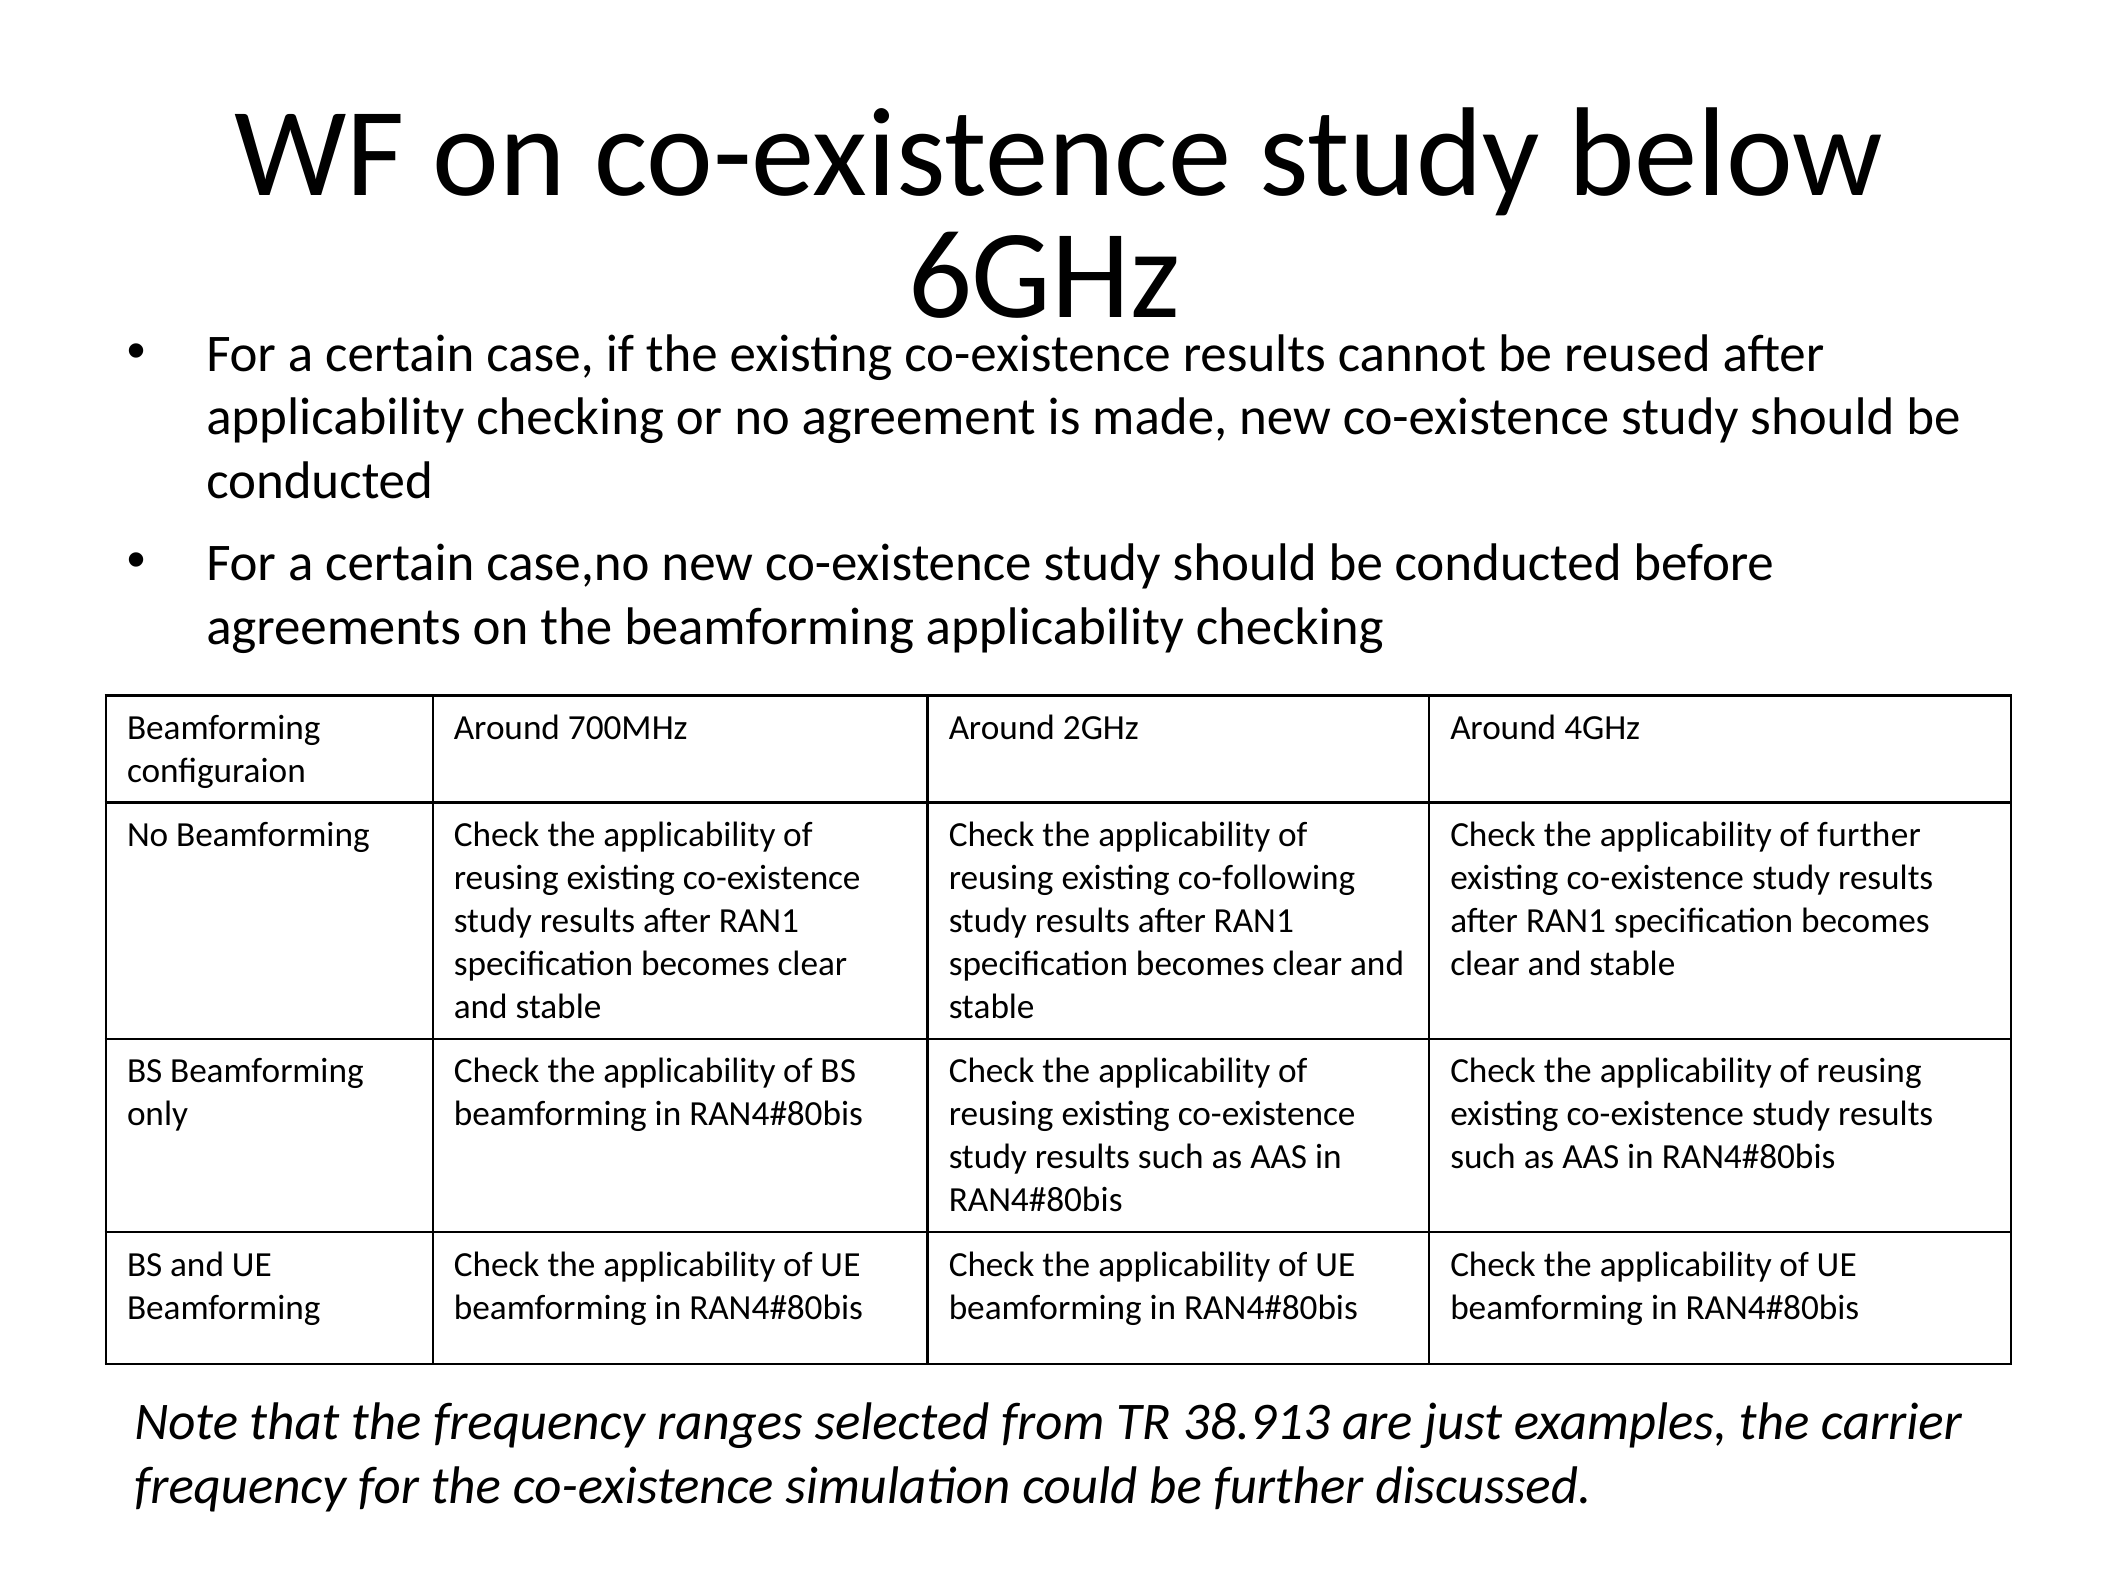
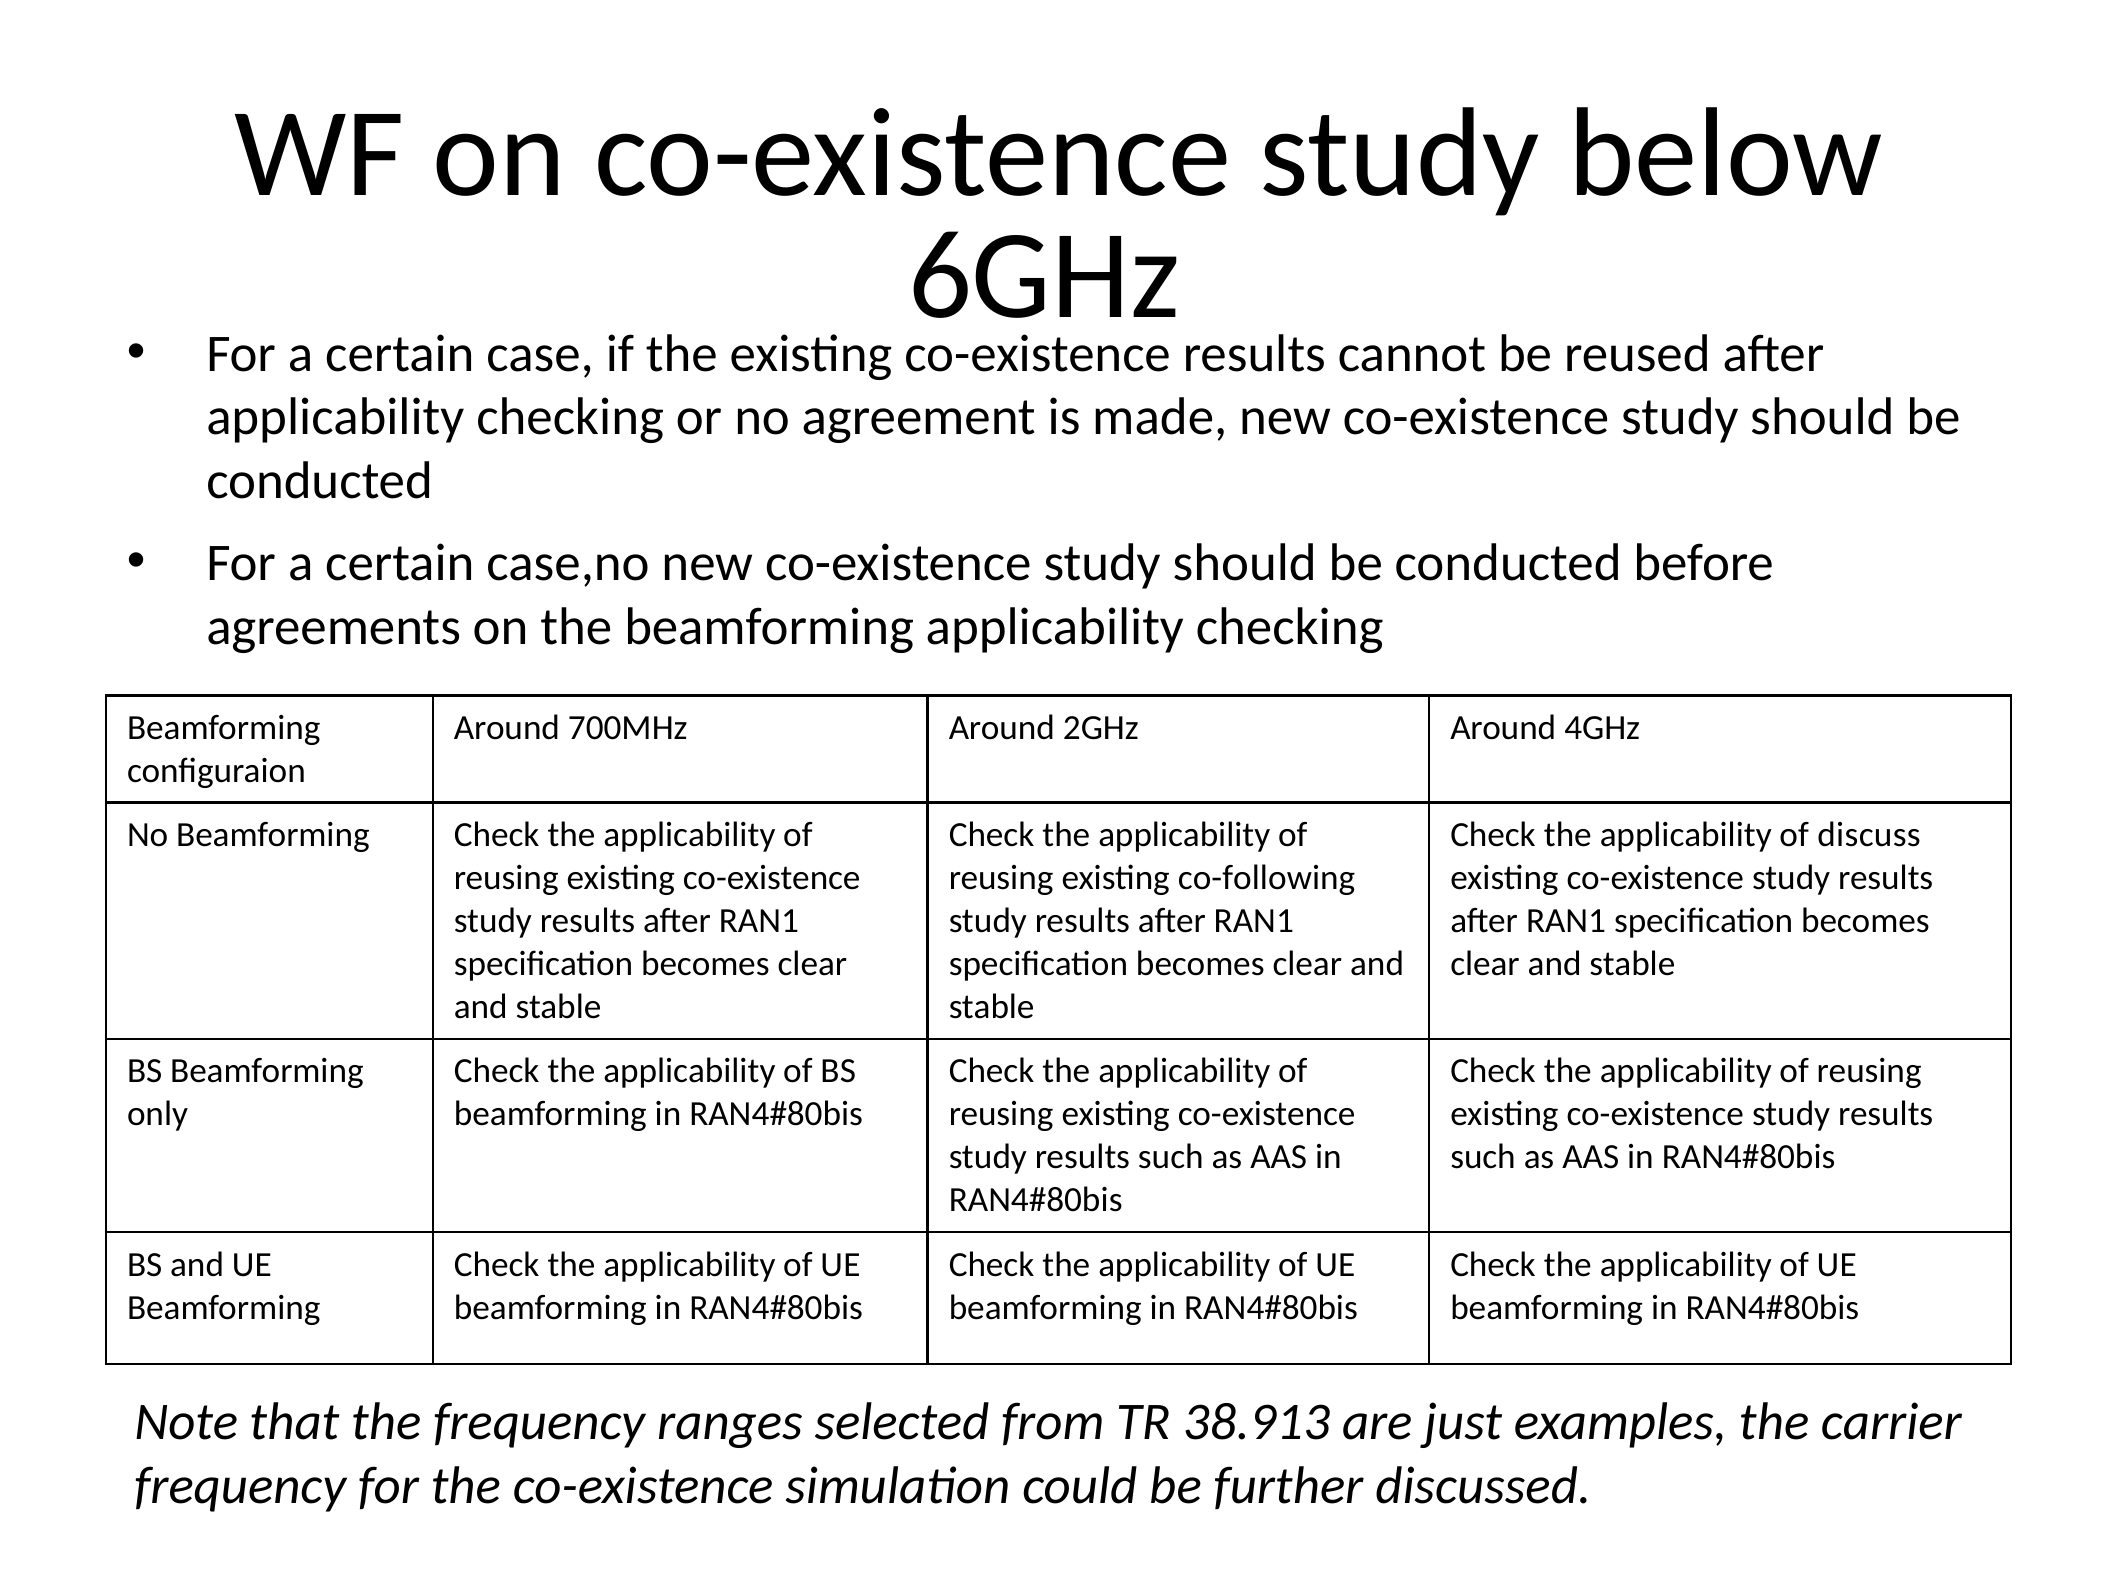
of further: further -> discuss (1869, 836)
